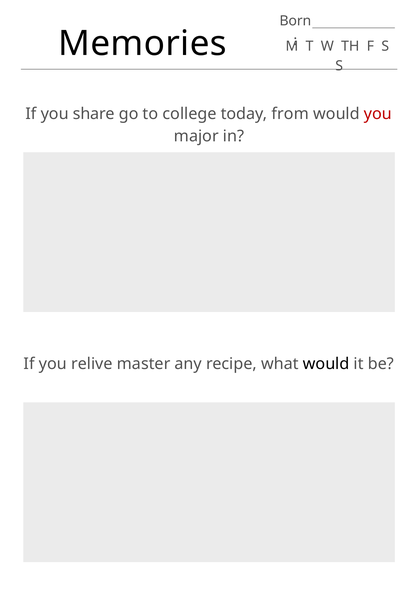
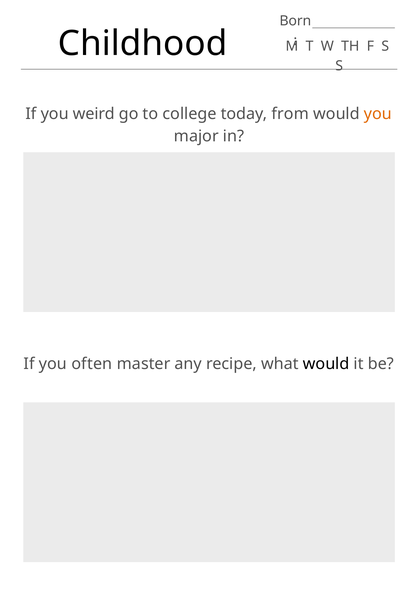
Memories: Memories -> Childhood (143, 44)
share: share -> weird (94, 114)
you colour: red -> orange (378, 114)
relive: relive -> often (92, 364)
